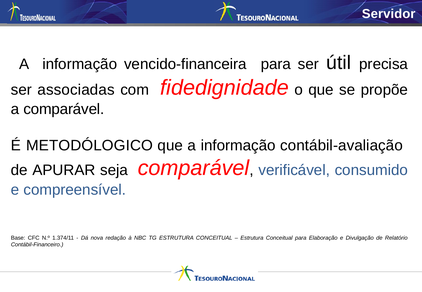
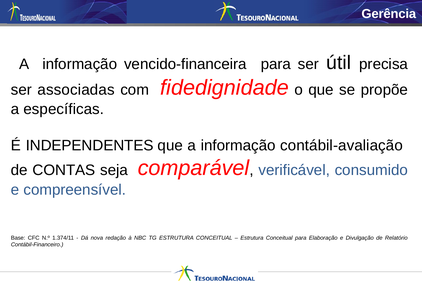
Servidor: Servidor -> Gerência (389, 14)
a comparável: comparável -> específicas (64, 109)
METODÓLOGICO: METODÓLOGICO -> INDEPENDENTES (90, 146)
APURAR: APURAR -> CONTAS (64, 170)
